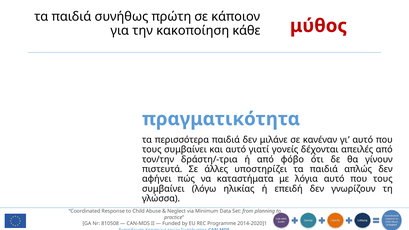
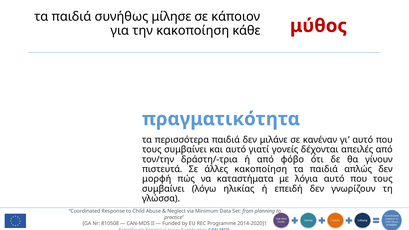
πρώτη: πρώτη -> μίλησε (171, 17)
άλλες υποστηρίζει: υποστηρίζει -> κακοποίηση (261, 169)
αφήνει: αφήνει -> μορφή (157, 179)
